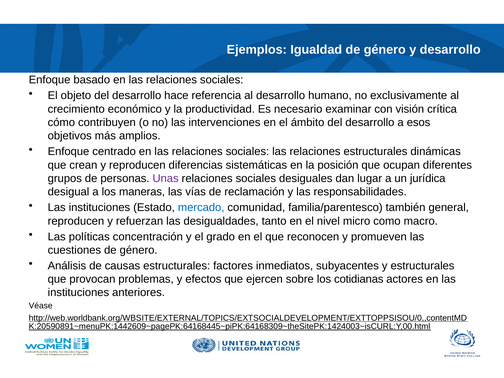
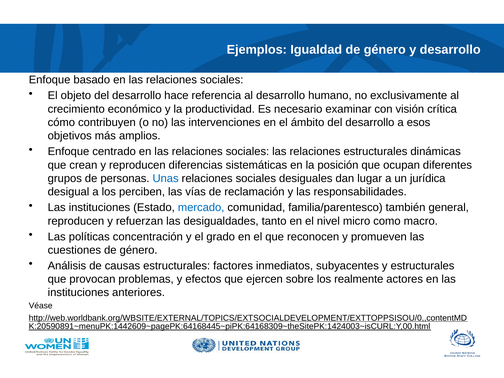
Unas colour: purple -> blue (166, 178)
maneras: maneras -> perciben (142, 192)
cotidianas: cotidianas -> realmente (359, 279)
